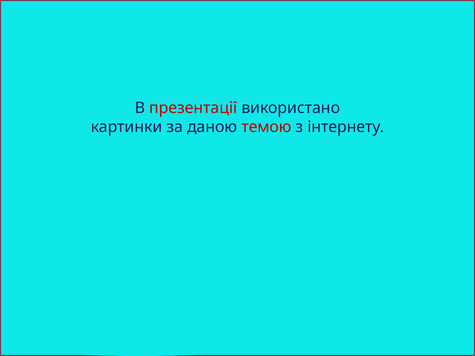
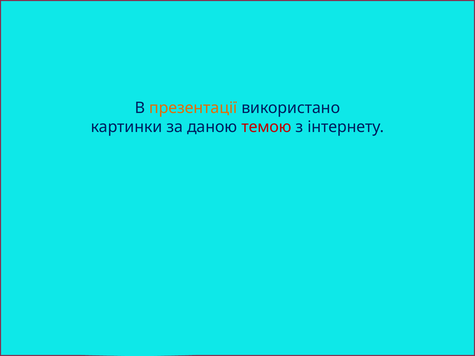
презентації colour: red -> orange (193, 108)
